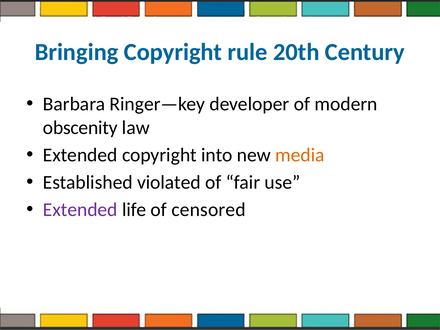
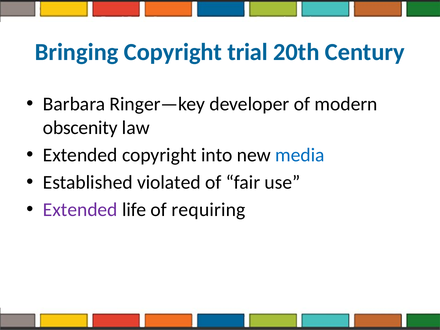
rule: rule -> trial (248, 52)
media colour: orange -> blue (300, 155)
censored: censored -> requiring (209, 210)
